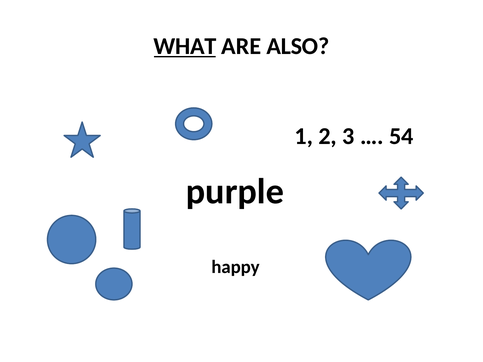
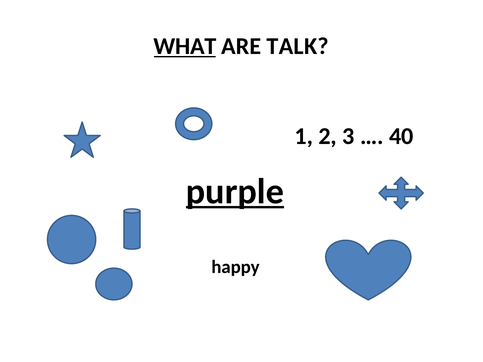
ALSO: ALSO -> TALK (298, 46)
54: 54 -> 40 (401, 136)
purple underline: none -> present (235, 192)
